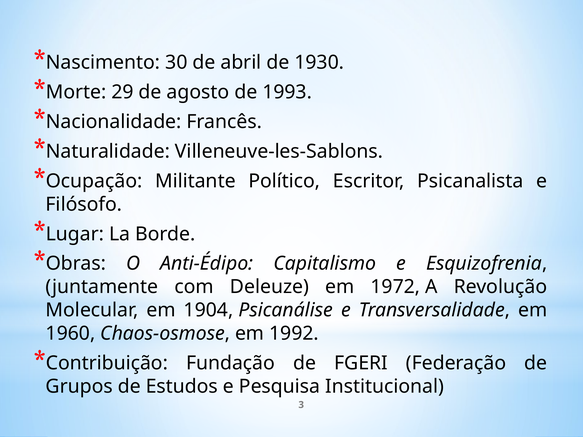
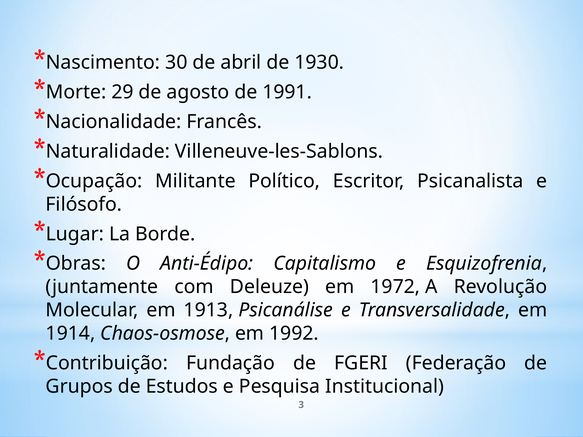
1993: 1993 -> 1991 (287, 92)
1904: 1904 -> 1913 (208, 310)
1960: 1960 -> 1914 (70, 334)
